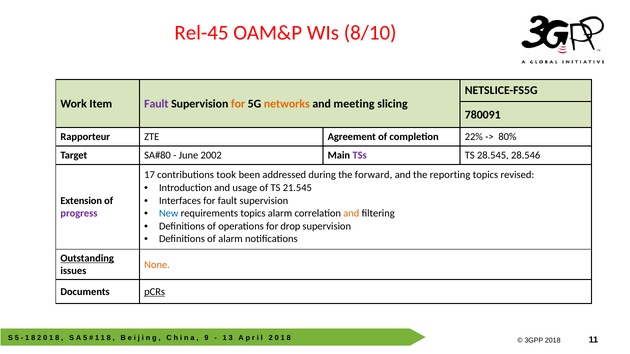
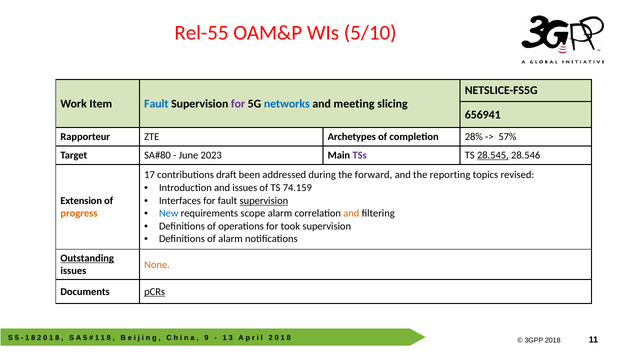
Rel-45: Rel-45 -> Rel-55 (202, 33)
8/10: 8/10 -> 5/10 (370, 33)
Fault colour: purple -> blue (156, 104)
for colour: orange -> purple (238, 104)
networks colour: orange -> blue (287, 104)
780091: 780091 -> 656941 (483, 115)
Agreement: Agreement -> Archetypes (352, 137)
22%: 22% -> 28% (474, 137)
80%: 80% -> 57% (507, 137)
2002: 2002 -> 2023 (211, 156)
28.545 underline: none -> present (493, 156)
took: took -> draft (226, 175)
and usage: usage -> issues (245, 188)
21.545: 21.545 -> 74.159 (297, 188)
supervision underline: none -> present (264, 201)
requirements topics: topics -> scope (253, 214)
progress colour: purple -> orange (79, 214)
drop: drop -> took (290, 226)
